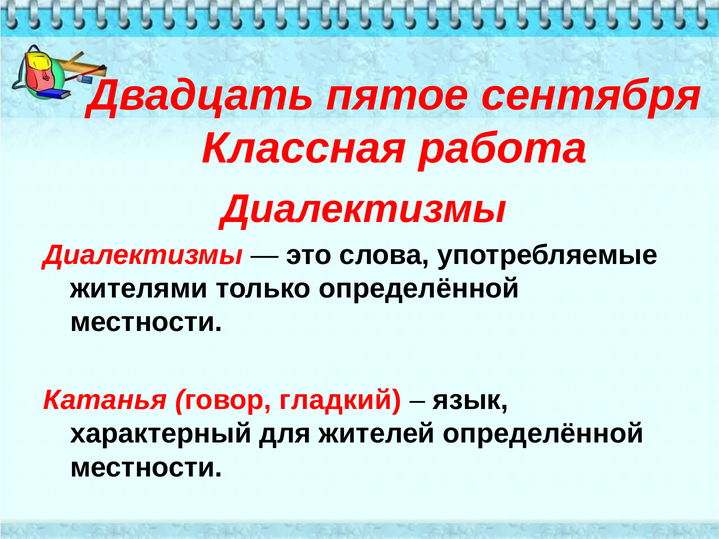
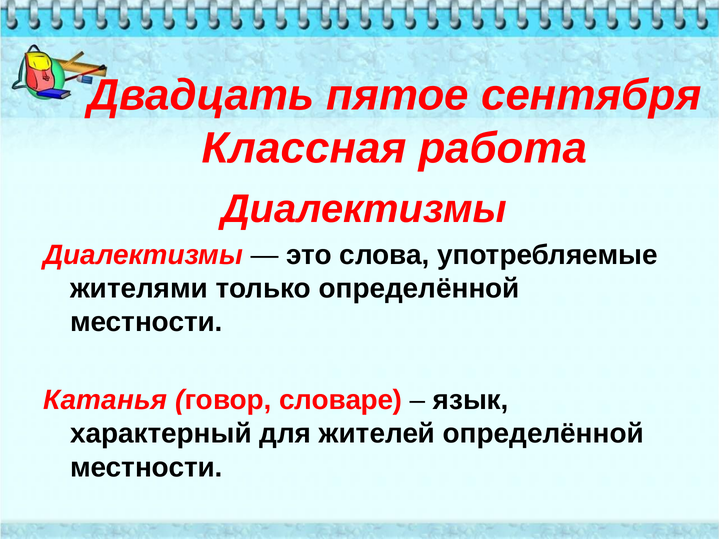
гладкий: гладкий -> словаре (341, 400)
